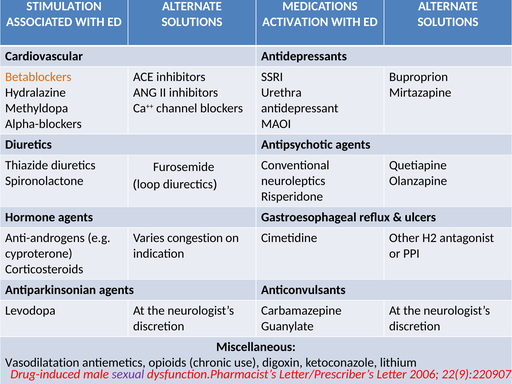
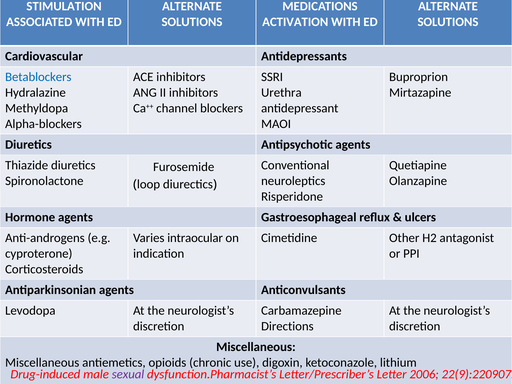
Betablockers colour: orange -> blue (38, 77)
congestion: congestion -> intraocular (195, 238)
Guanylate: Guanylate -> Directions (287, 326)
Vasodilatation: Vasodilatation -> Miscellaneous (42, 363)
